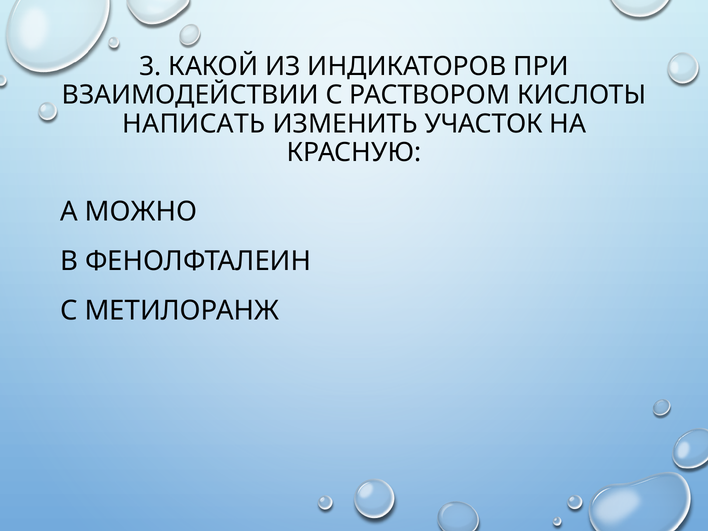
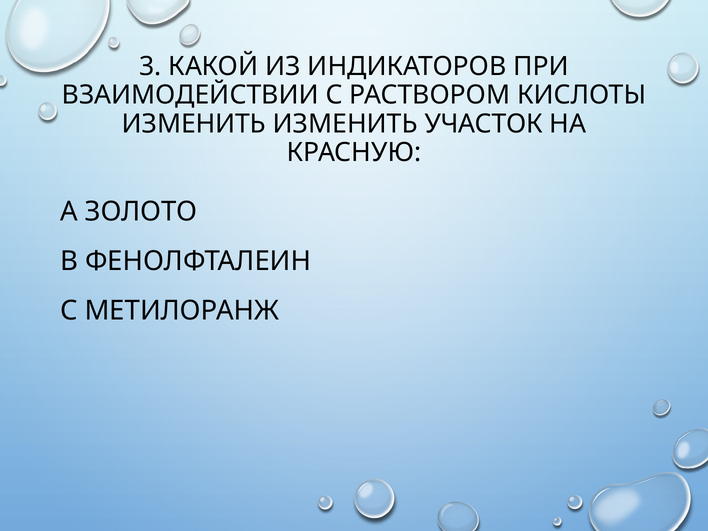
НАПИСАТЬ: НАПИСАТЬ -> ИЗМЕНИТЬ (194, 124)
МОЖНО: МОЖНО -> ЗОЛОТО (141, 212)
